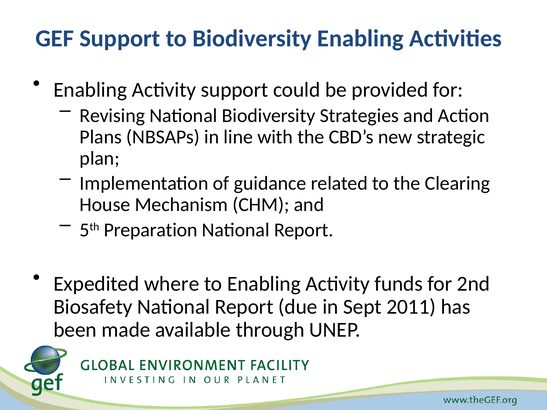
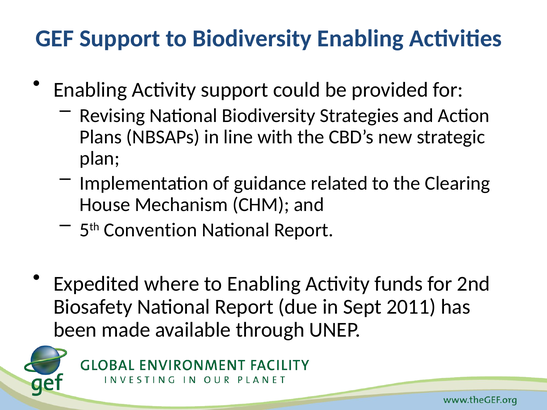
Preparation: Preparation -> Convention (150, 230)
